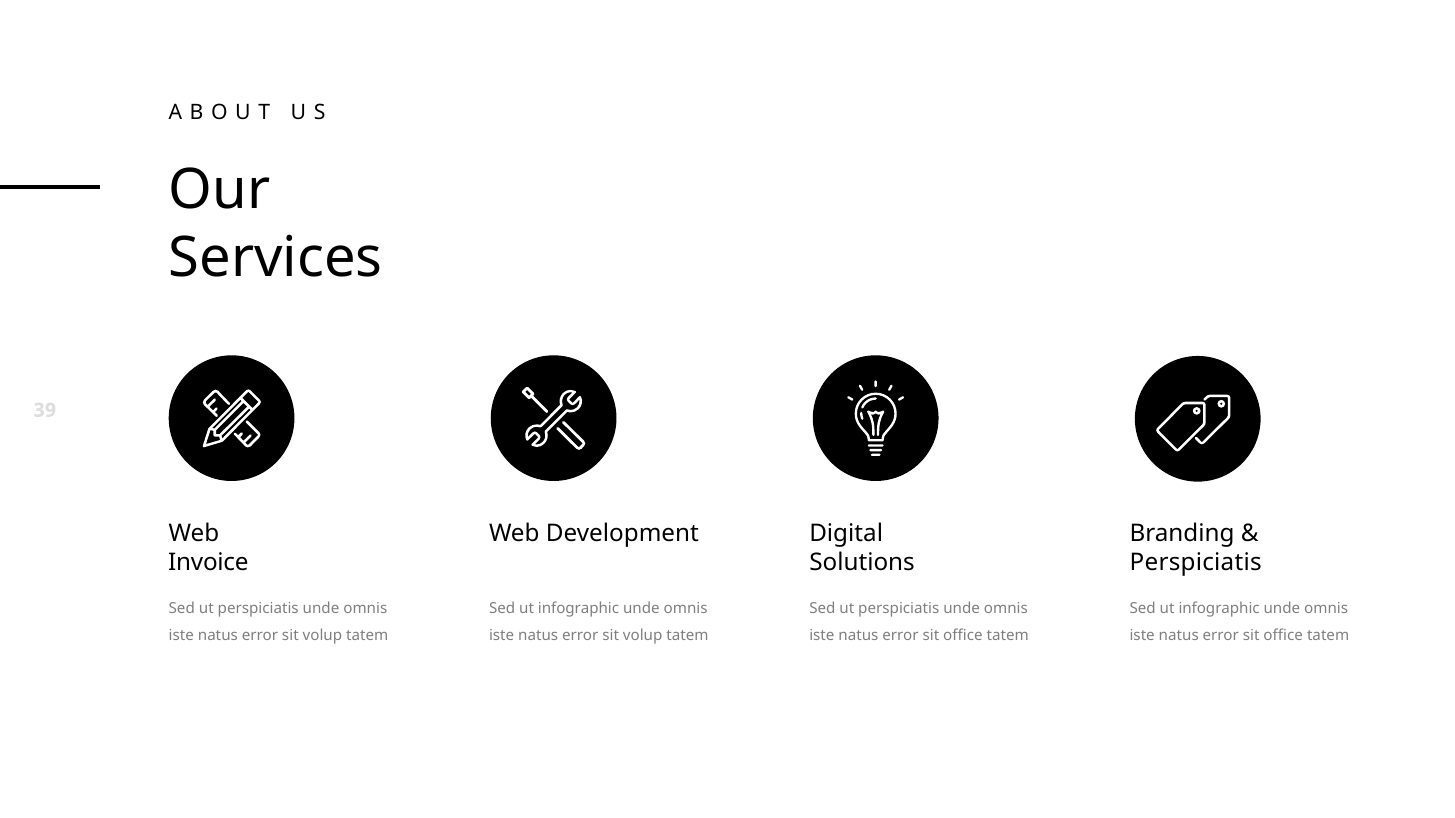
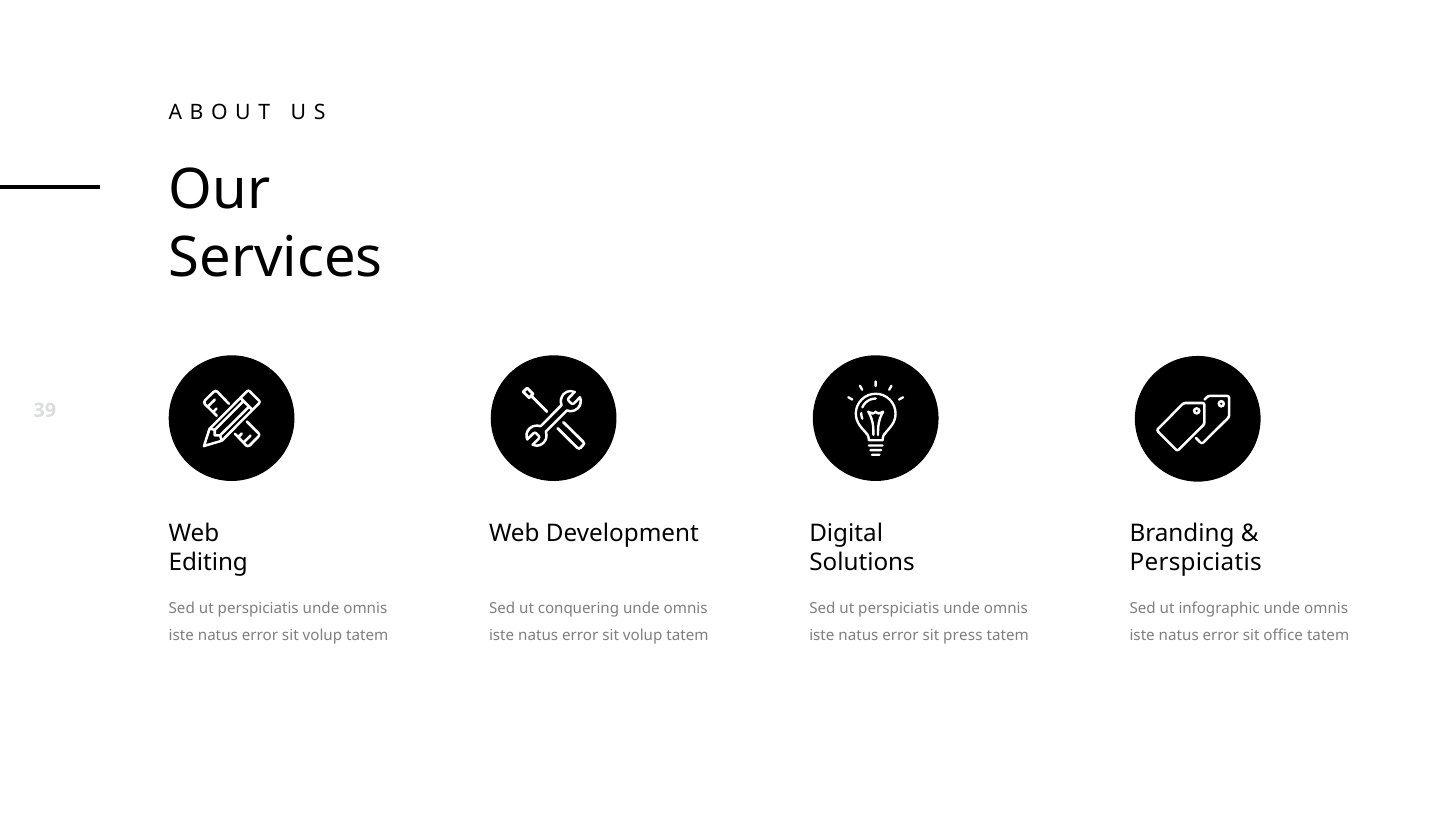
Invoice: Invoice -> Editing (208, 563)
infographic: infographic -> conquering (579, 609)
office: office -> press (963, 636)
